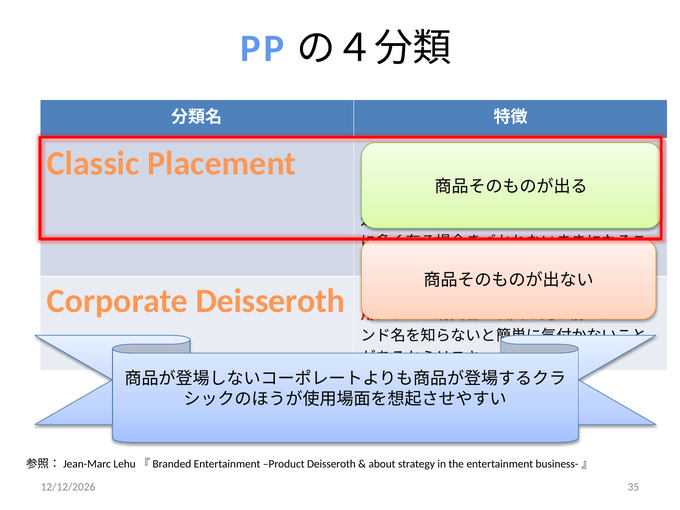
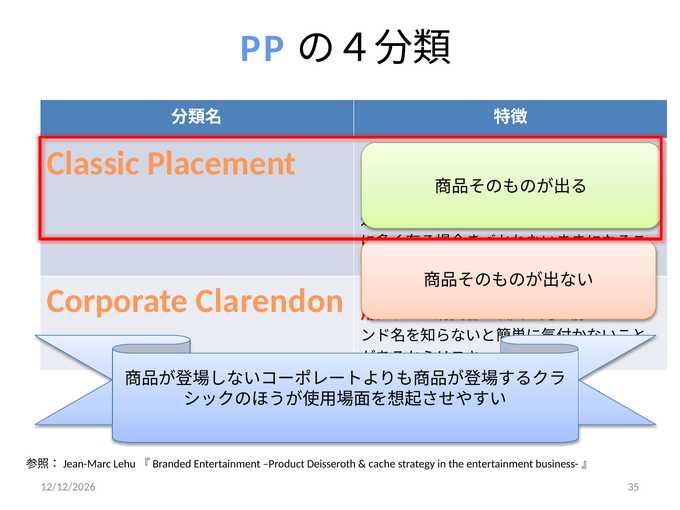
Corporate Deisseroth: Deisseroth -> Clarendon (270, 301)
about: about -> cache (382, 464)
